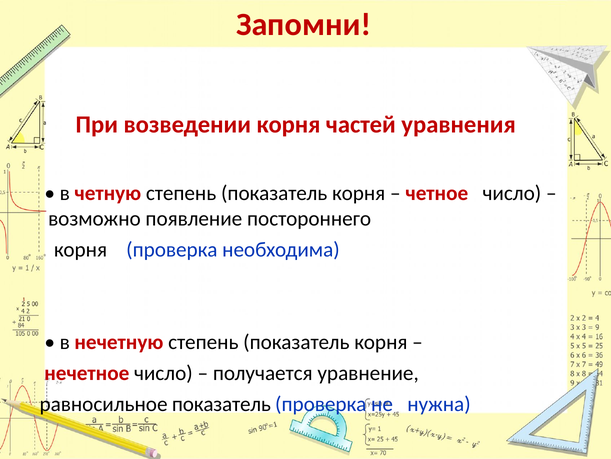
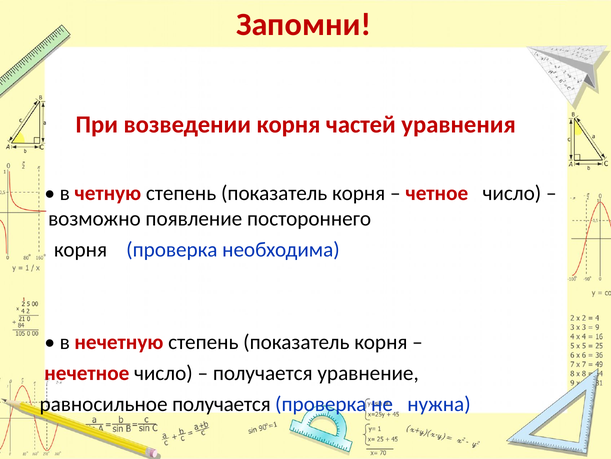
равносильное показатель: показатель -> получается (221, 404)
